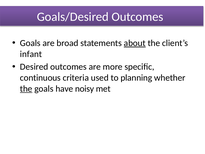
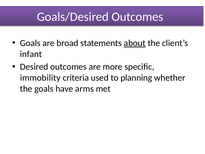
continuous: continuous -> immobility (40, 78)
the underline: present -> none (26, 89)
noisy: noisy -> arms (84, 89)
